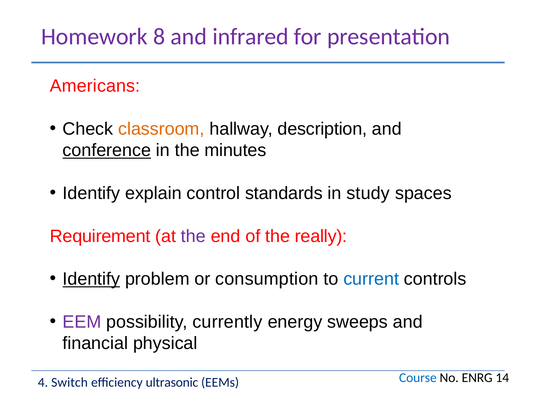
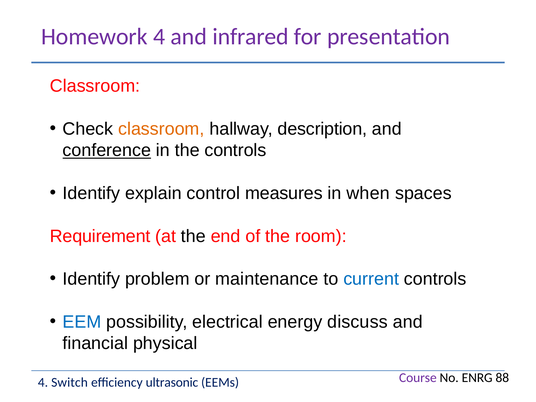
Homework 8: 8 -> 4 (159, 36)
Americans: Americans -> Classroom (95, 86)
the minutes: minutes -> controls (235, 150)
standards: standards -> measures (284, 193)
study: study -> when (368, 193)
the colour: purple -> black (193, 236)
really: really -> room (321, 236)
Identify underline: present -> none (91, 279)
consumption: consumption -> maintenance (267, 279)
EEM colour: purple -> blue (82, 322)
currently: currently -> electrical (228, 322)
sweeps: sweeps -> discuss (357, 322)
Course colour: blue -> purple (418, 378)
14: 14 -> 88 (502, 378)
